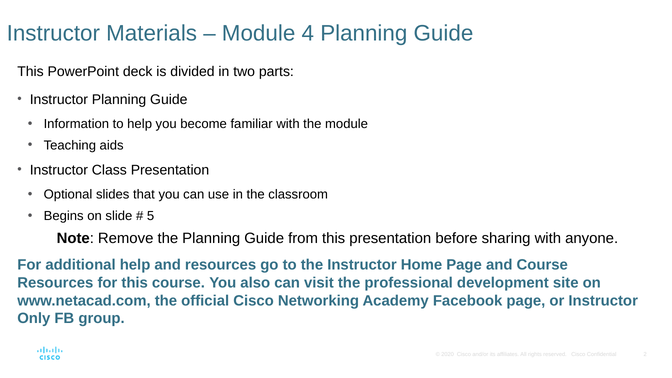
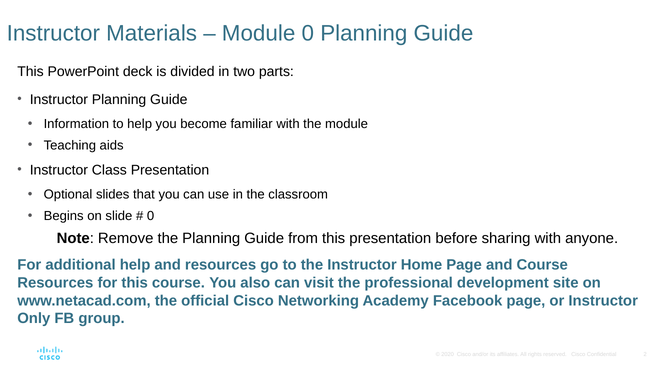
Module 4: 4 -> 0 (308, 33)
5: 5 -> 0 (151, 216)
